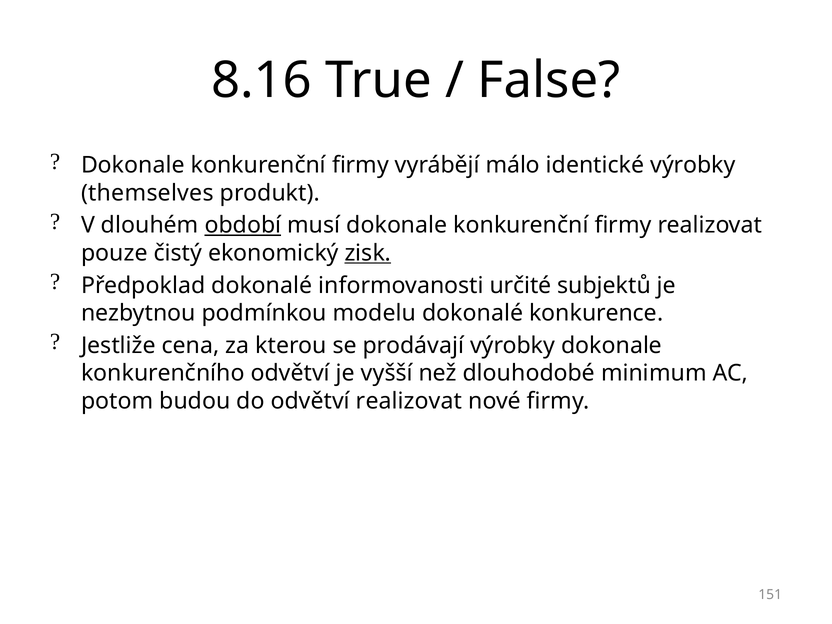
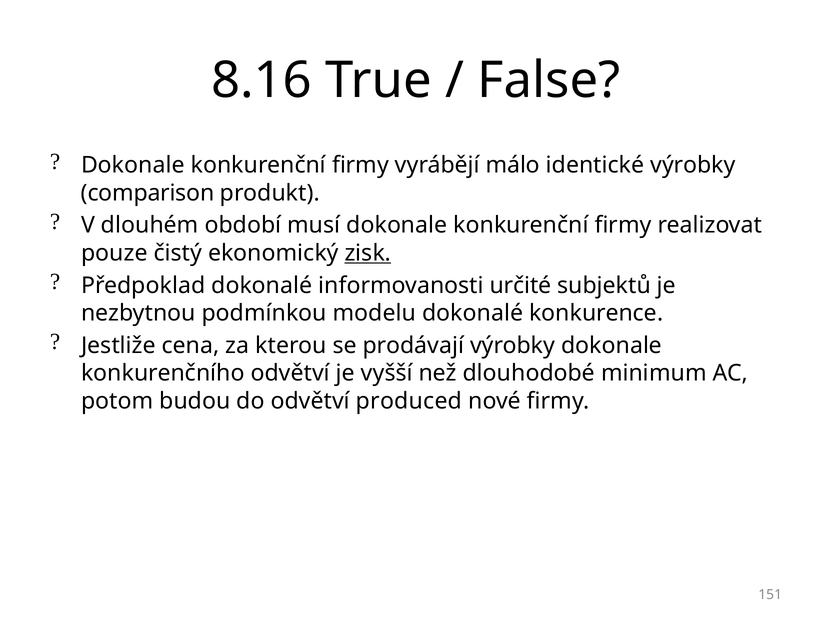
themselves: themselves -> comparison (148, 193)
období underline: present -> none (243, 225)
odvětví realizovat: realizovat -> produced (409, 401)
